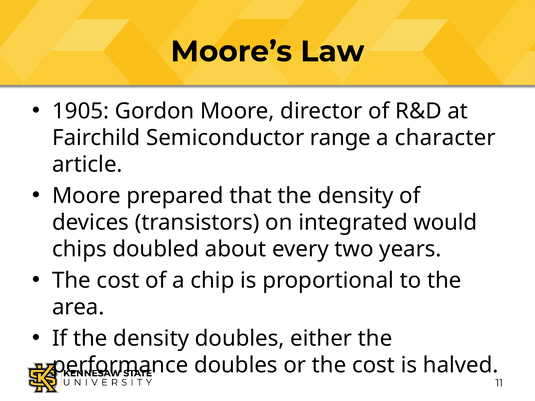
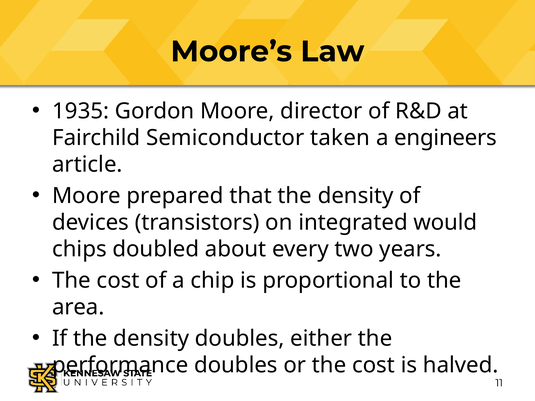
1905: 1905 -> 1935 (81, 111)
range: range -> taken (340, 138)
character: character -> engineers (446, 138)
